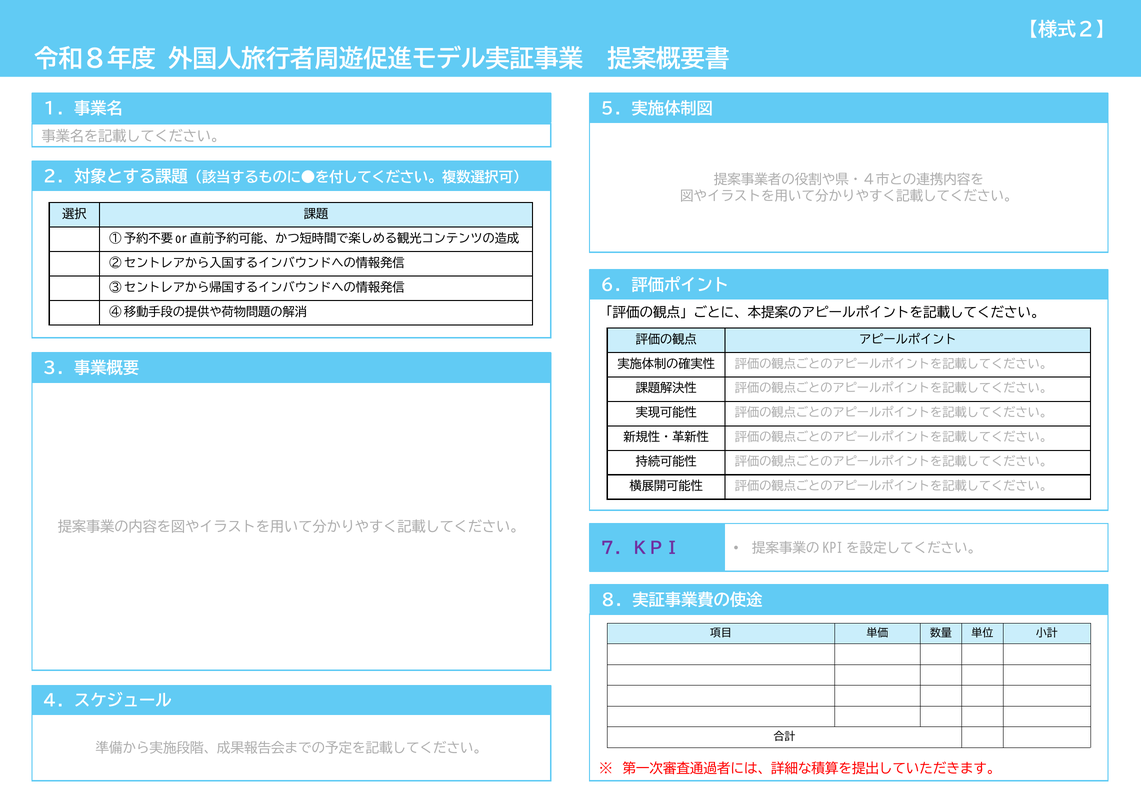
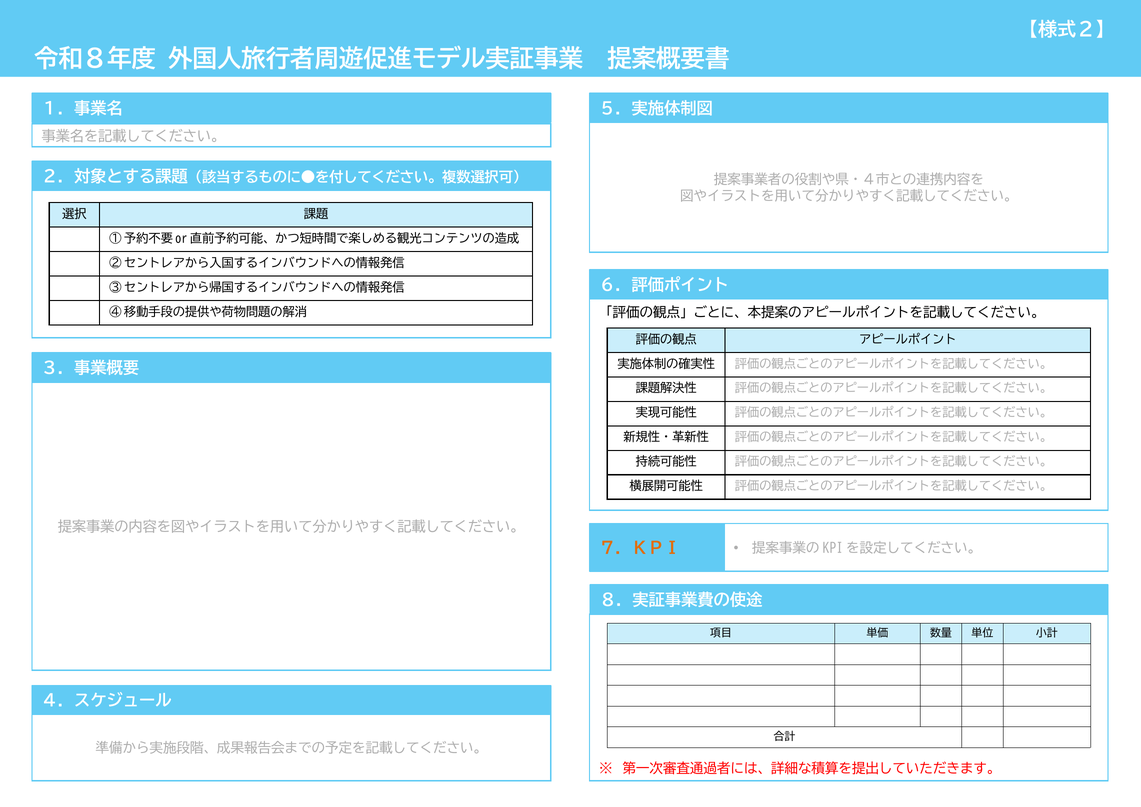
７．ＫＰＩ colour: purple -> orange (640, 548)
